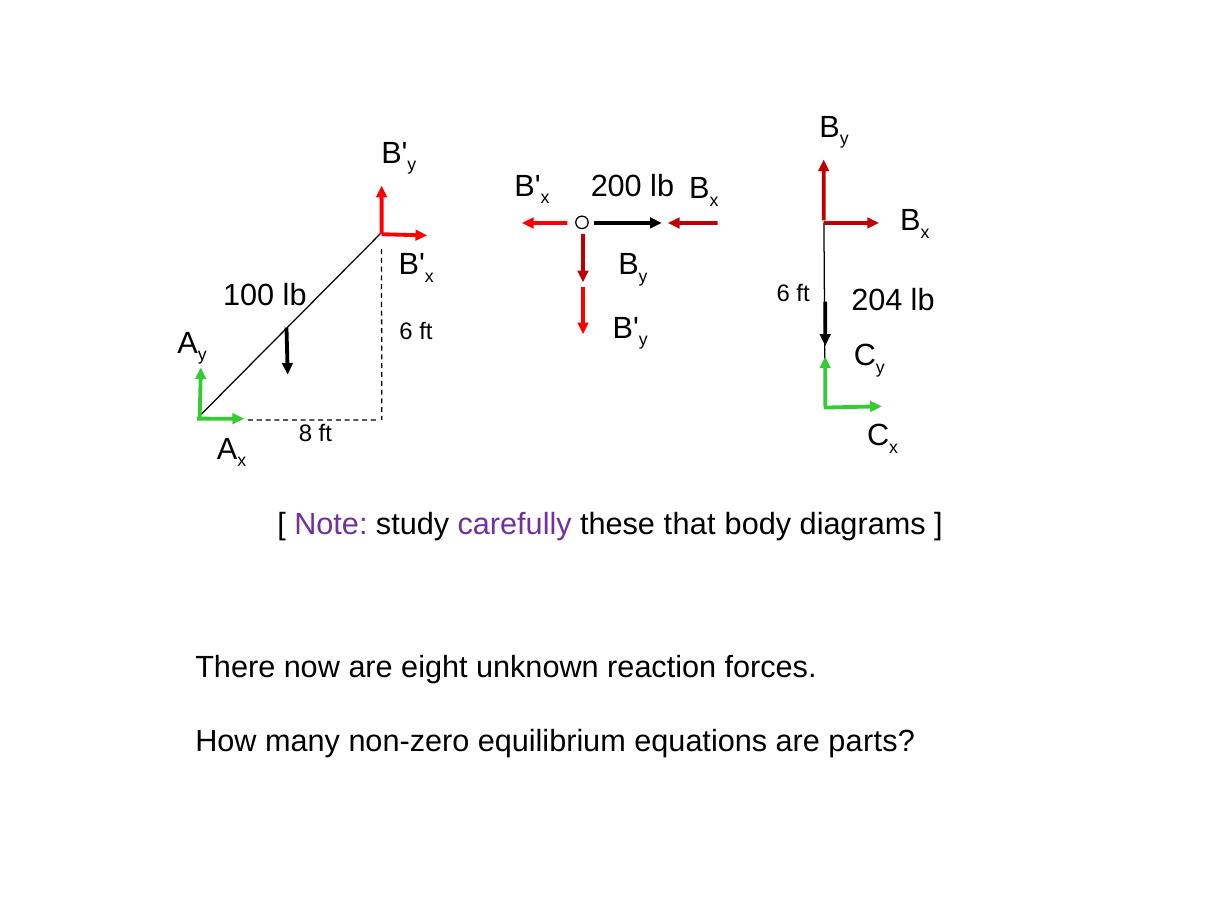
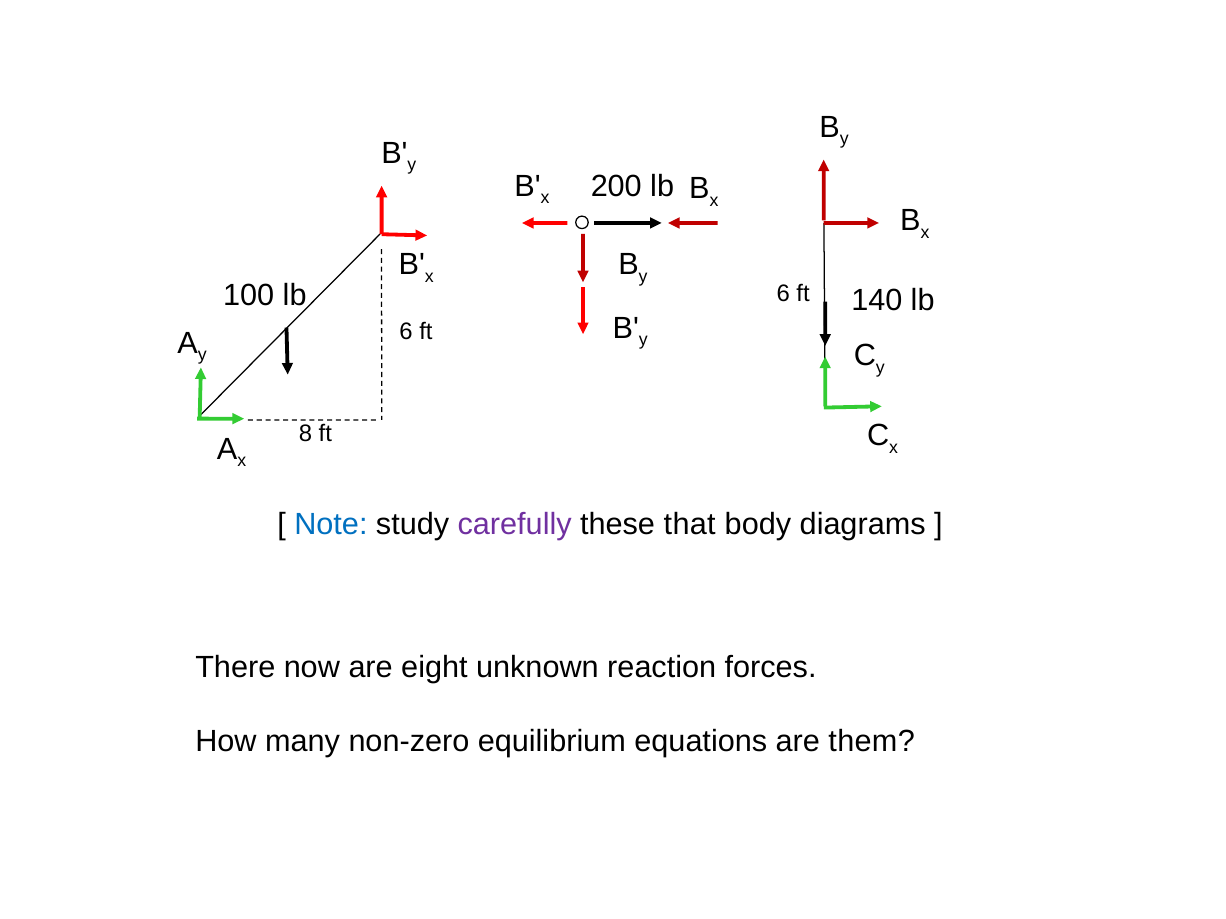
204: 204 -> 140 (877, 301)
Note colour: purple -> blue (331, 525)
parts: parts -> them (872, 742)
